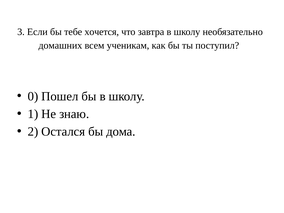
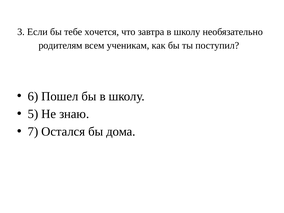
домашних: домашних -> родителям (60, 45)
0: 0 -> 6 (33, 96)
1: 1 -> 5 (33, 114)
2: 2 -> 7 (33, 132)
